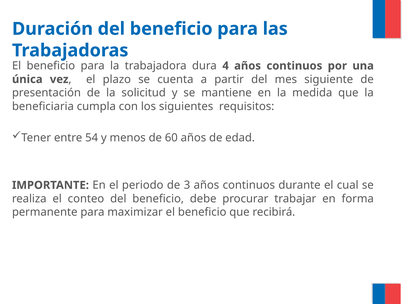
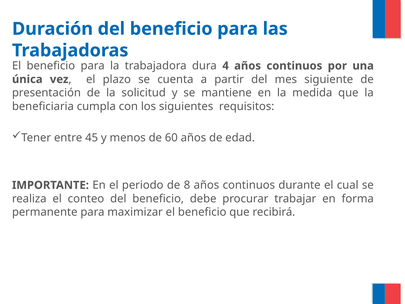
54: 54 -> 45 (92, 138)
3: 3 -> 8 (187, 185)
